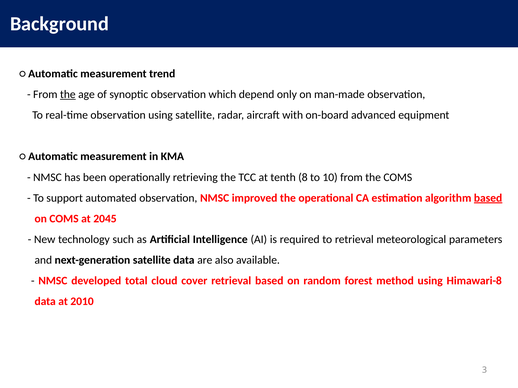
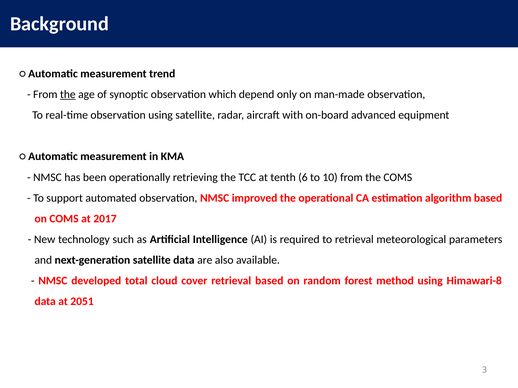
8: 8 -> 6 (303, 177)
based underline: present -> none (488, 198)
2045: 2045 -> 2017 (105, 219)
2010: 2010 -> 2051 (82, 302)
